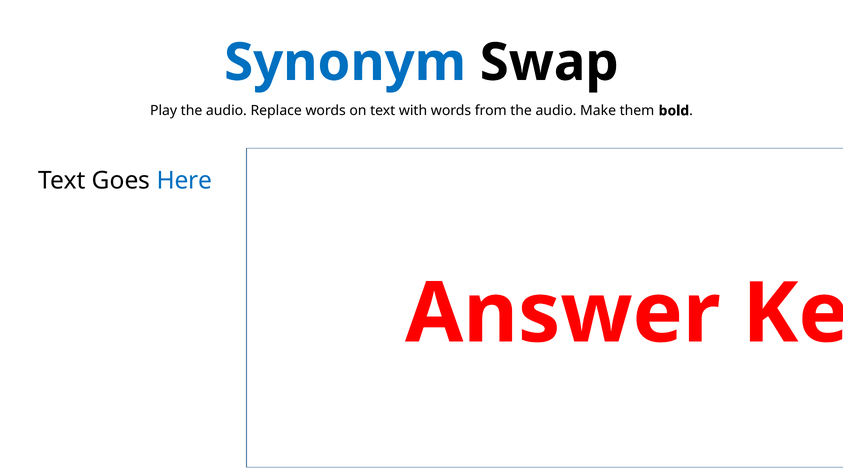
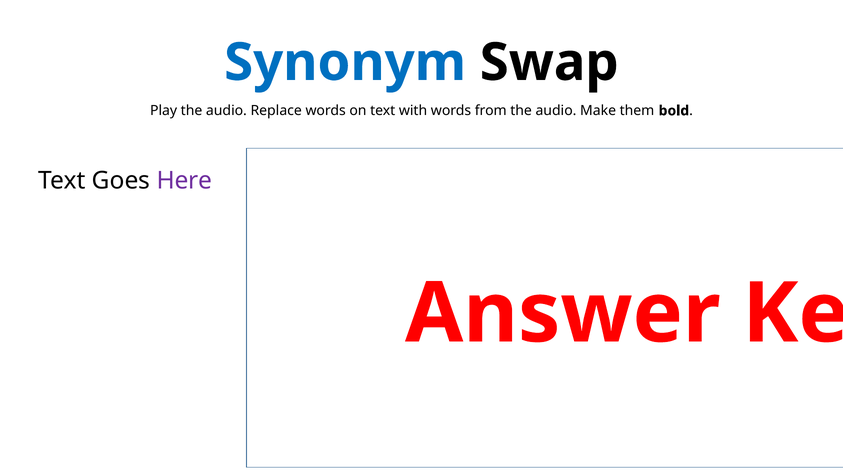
Here colour: blue -> purple (184, 181)
